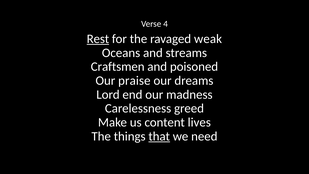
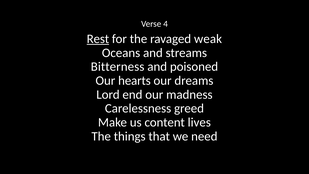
Craftsmen: Craftsmen -> Bitterness (118, 67)
praise: praise -> hearts (134, 81)
that underline: present -> none (159, 136)
